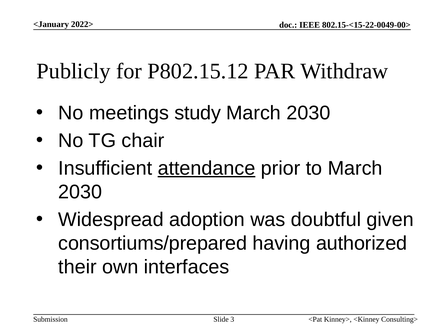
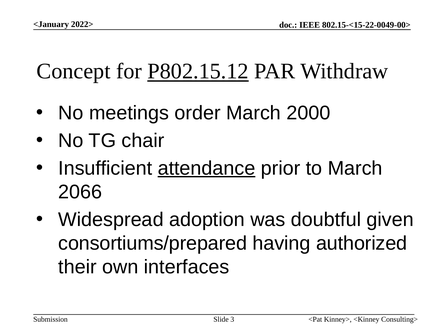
Publicly: Publicly -> Concept (74, 71)
P802.15.12 underline: none -> present (198, 71)
study: study -> order (198, 113)
2030: 2030 -> 2000 (308, 113)
2030: 2030 -> 2066 (80, 192)
